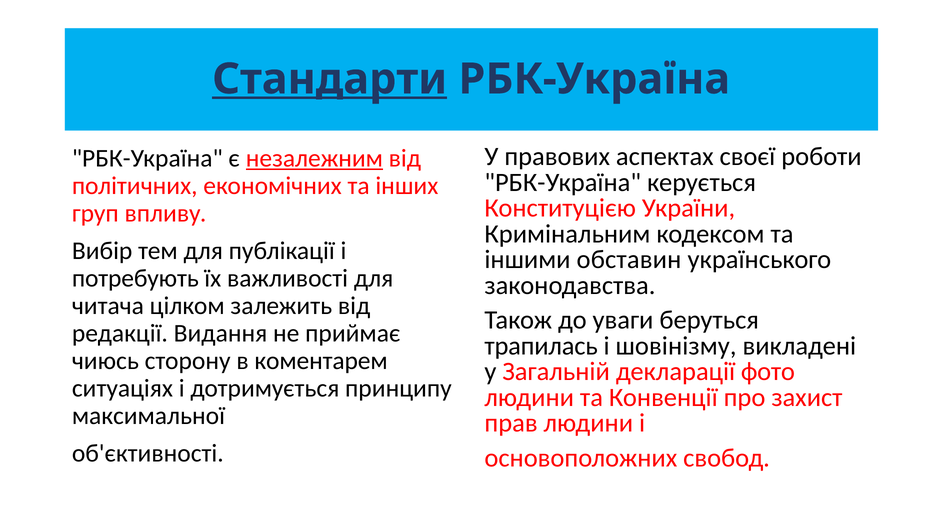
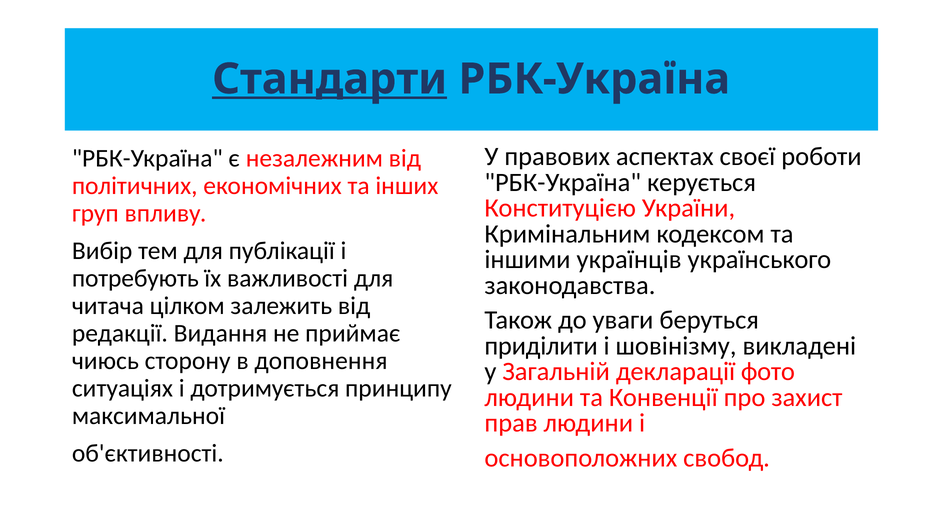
незалежним underline: present -> none (314, 158)
обставин: обставин -> українців (629, 260)
трапилась: трапилась -> приділити (541, 346)
коментарем: коментарем -> доповнення (321, 361)
